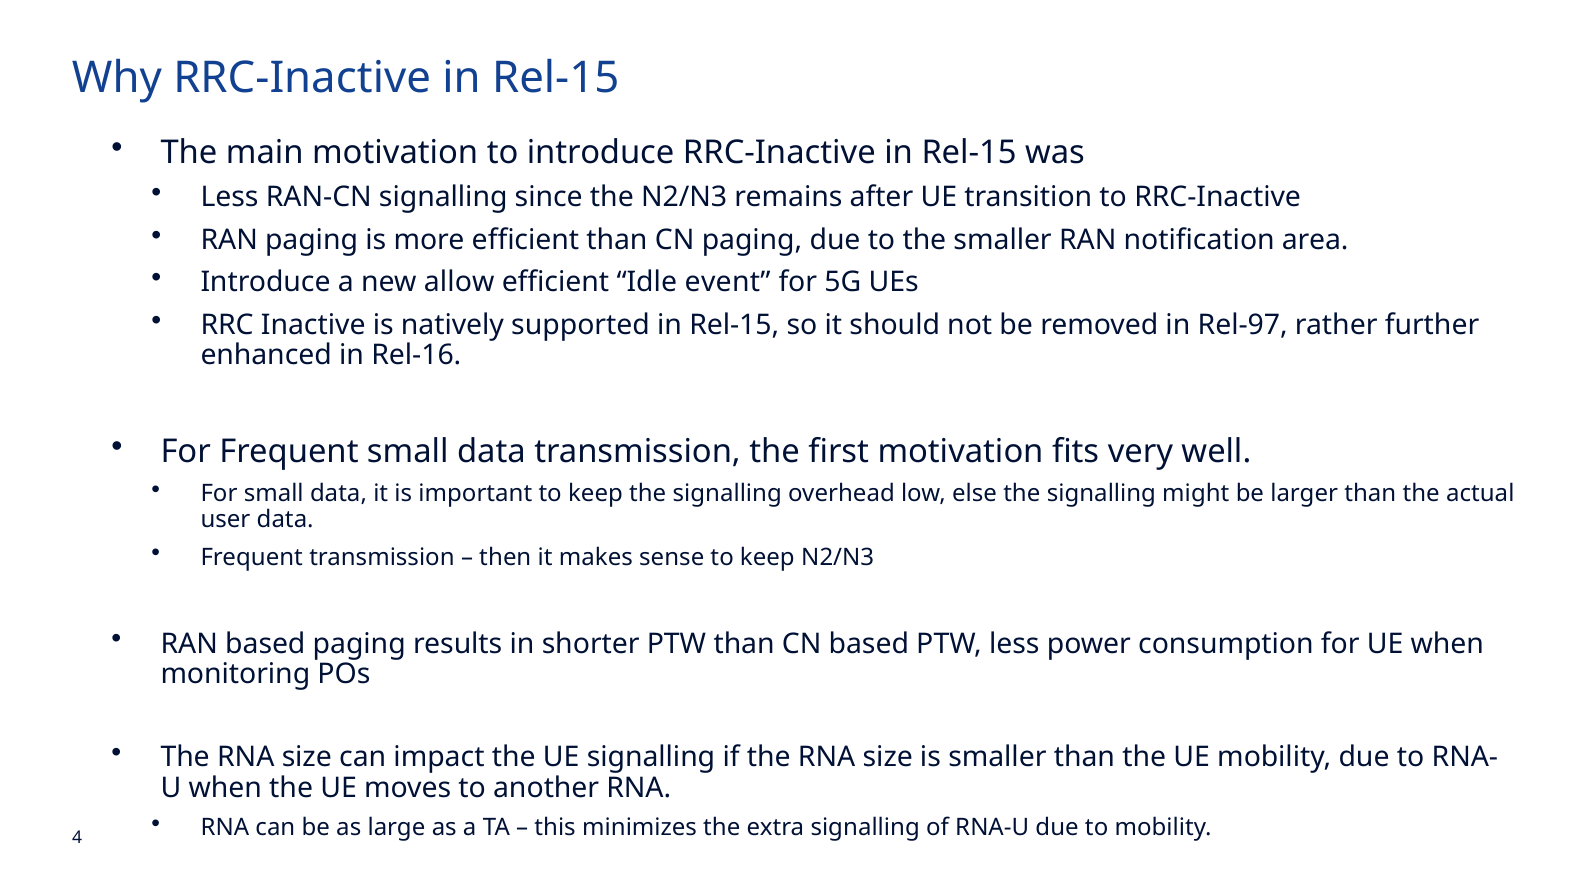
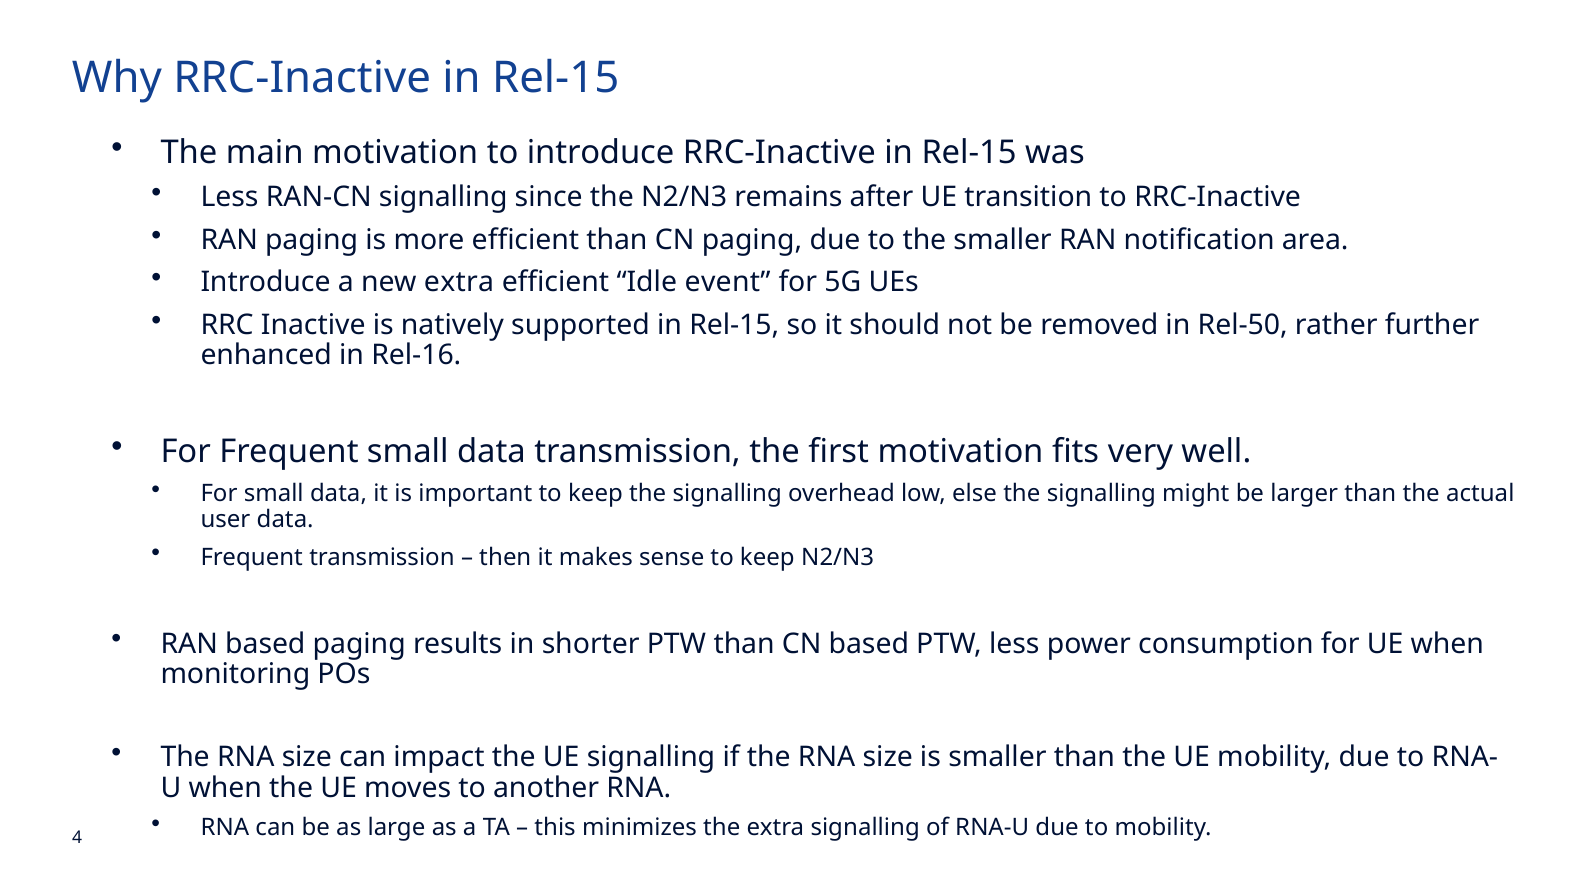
new allow: allow -> extra (459, 282)
Rel-97: Rel-97 -> Rel-50 (1243, 325)
